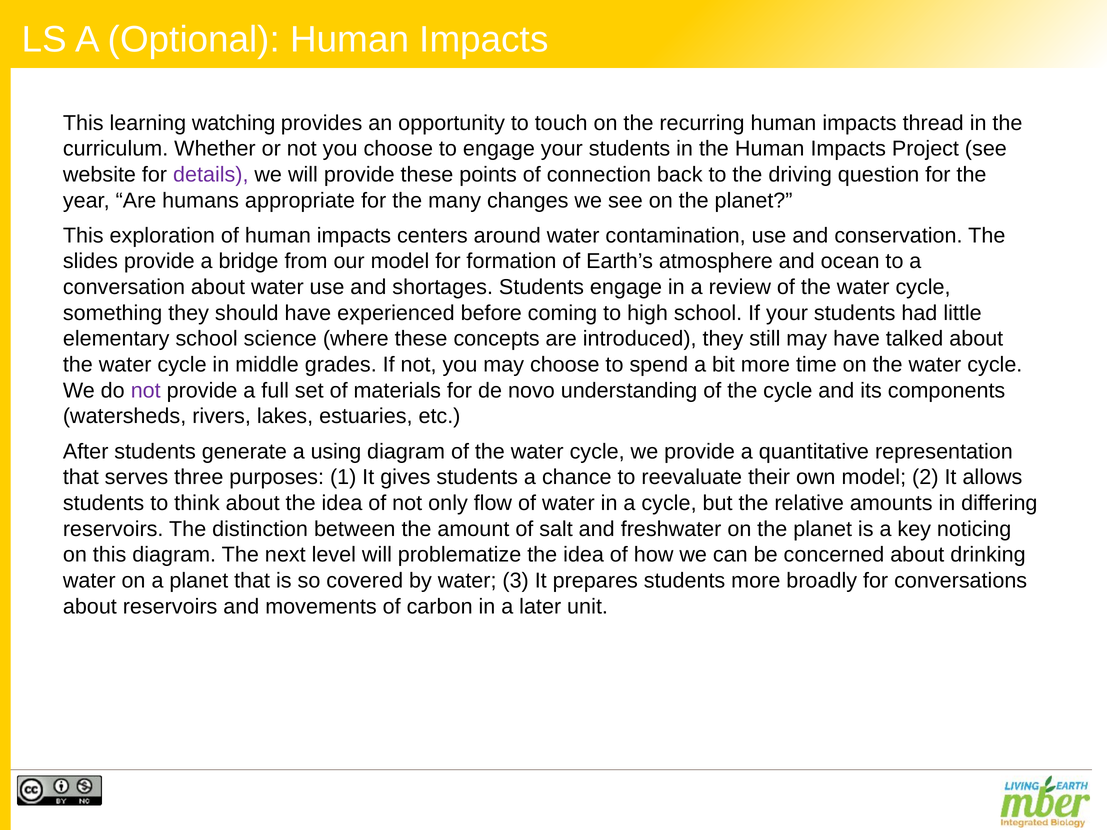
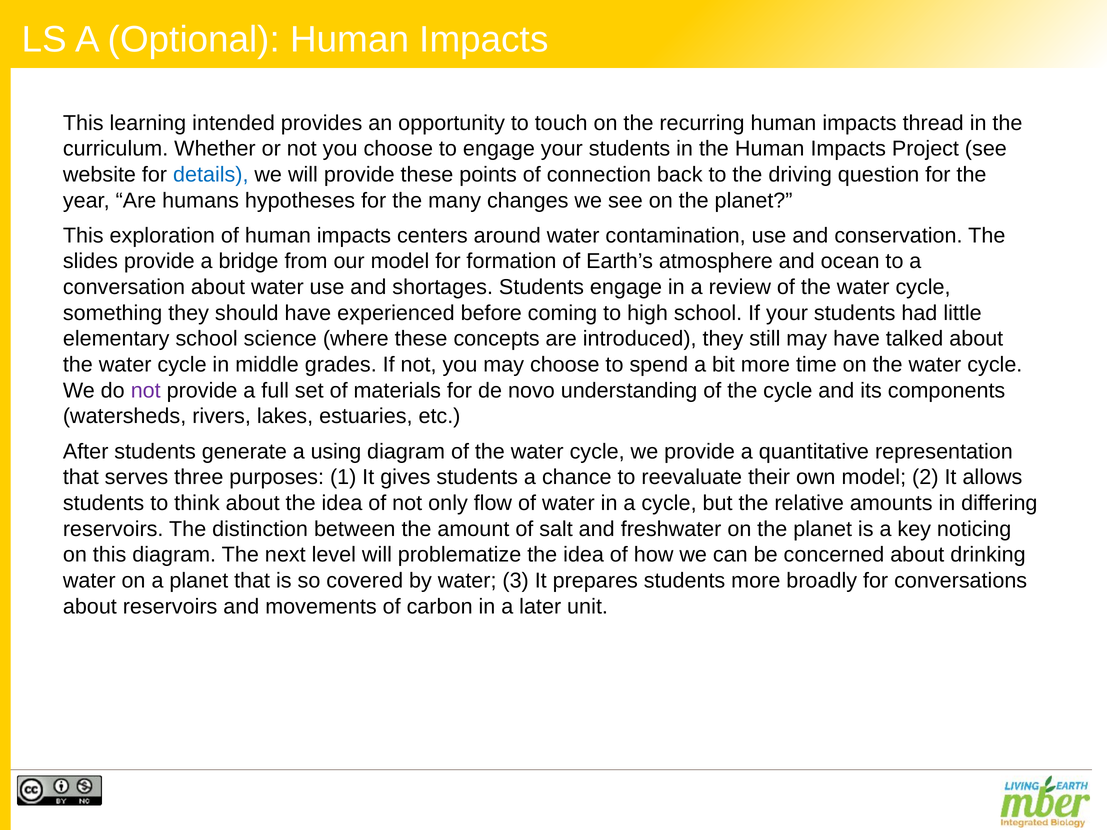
watching: watching -> intended (234, 123)
details colour: purple -> blue (211, 175)
appropriate: appropriate -> hypotheses (300, 201)
